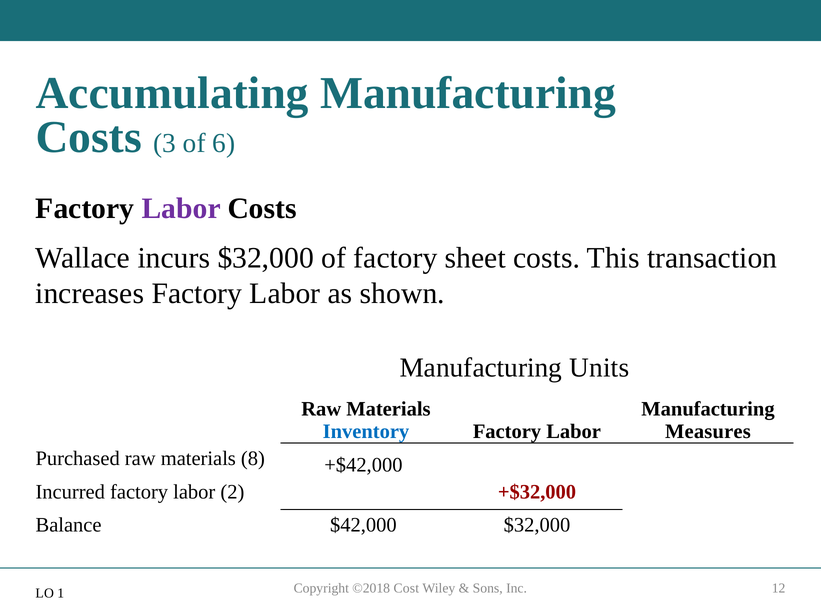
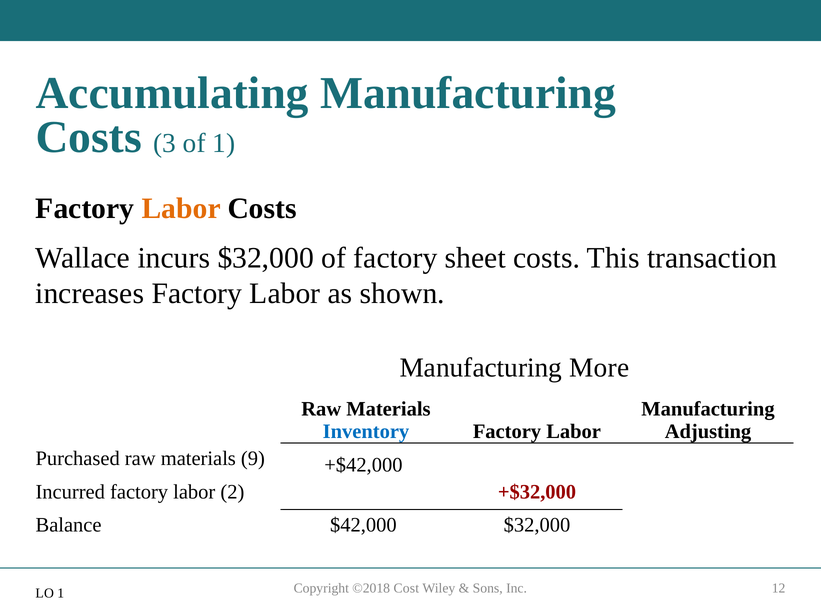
of 6: 6 -> 1 (224, 143)
Labor colour: purple -> orange (181, 209)
Units: Units -> More (599, 368)
Measures: Measures -> Adjusting (708, 431)
8: 8 -> 9 (253, 458)
